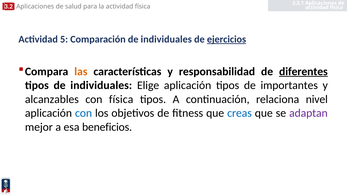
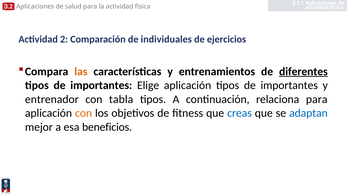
5: 5 -> 2 (64, 39)
ejercicios underline: present -> none (227, 39)
responsabilidad: responsabilidad -> entrenamientos (217, 72)
individuales: individuales -> importantes (101, 85)
alcanzables: alcanzables -> entrenador (52, 99)
con física: física -> tabla (121, 99)
relaciona nivel: nivel -> para (317, 99)
con colour: blue -> orange (84, 113)
adaptan colour: purple -> blue (308, 113)
